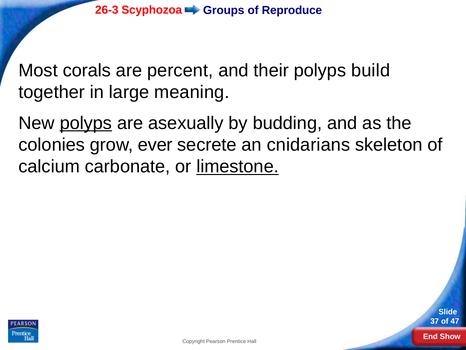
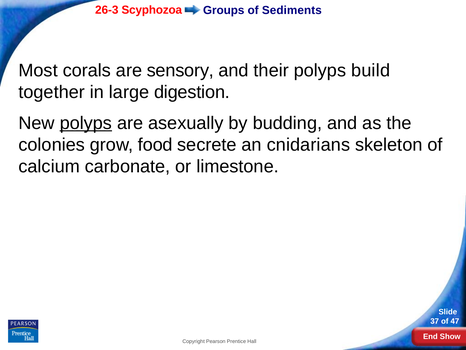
Reproduce: Reproduce -> Sediments (292, 10)
percent: percent -> sensory (180, 70)
meaning: meaning -> digestion (192, 92)
ever: ever -> food (155, 145)
limestone underline: present -> none (238, 166)
